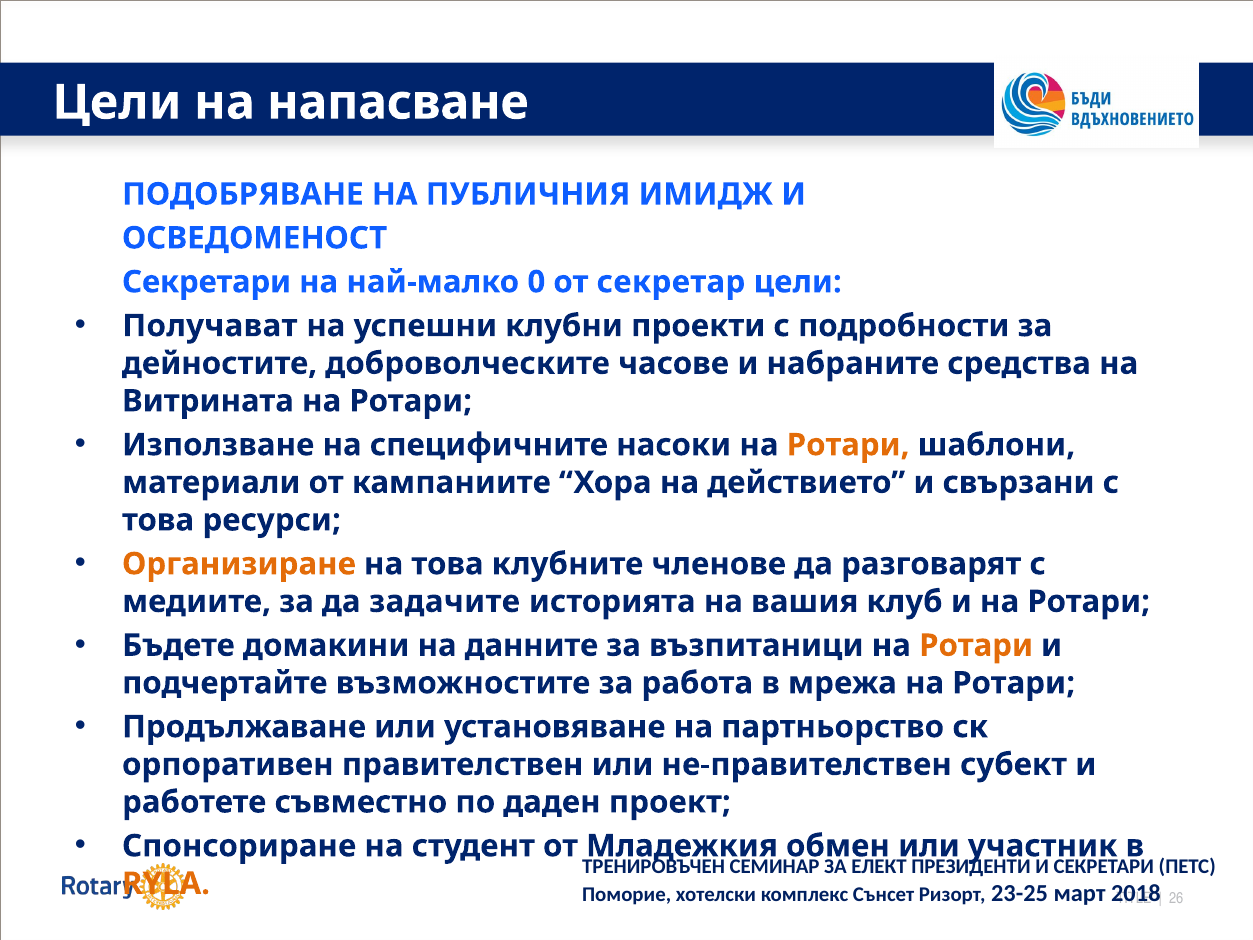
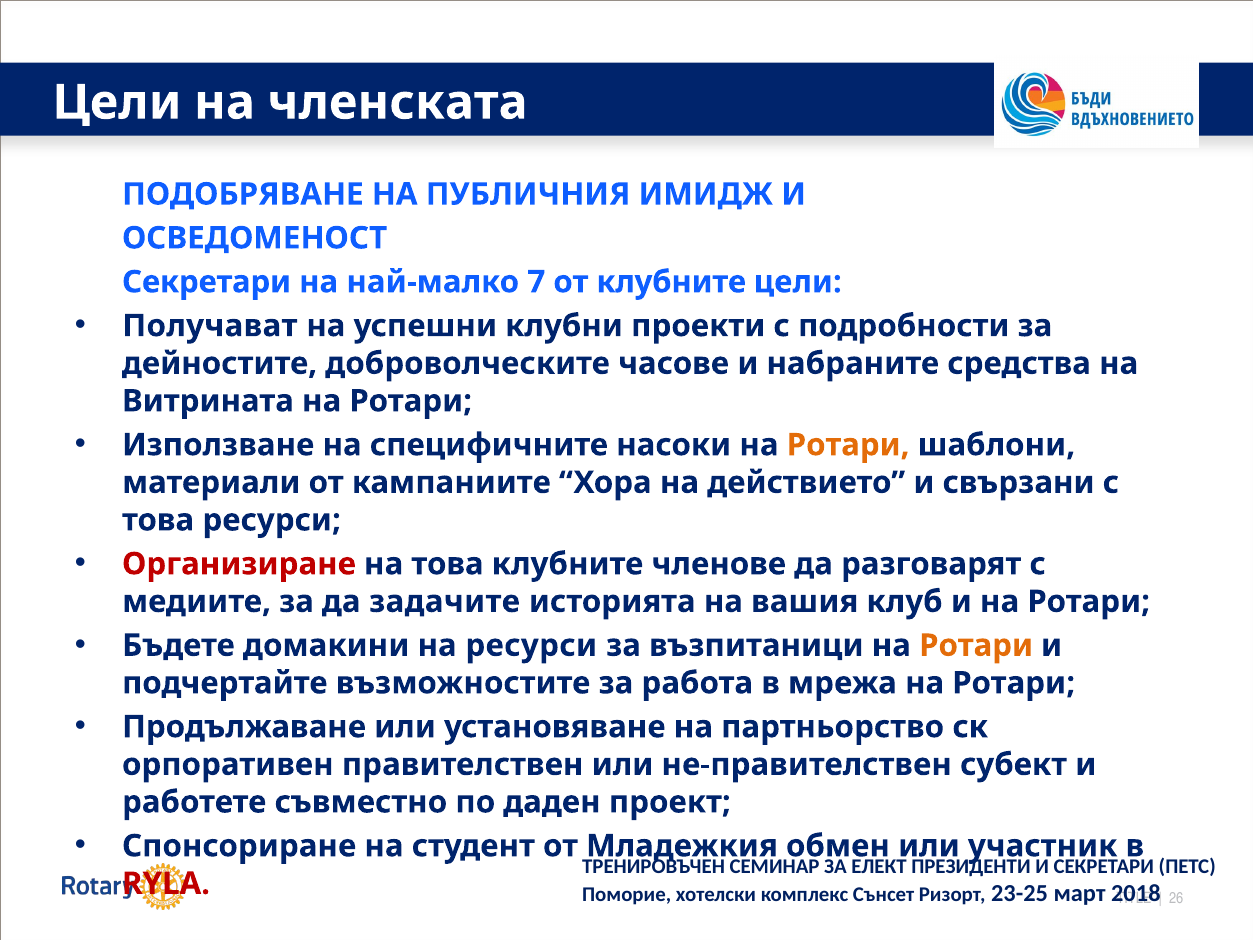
напасване: напасване -> членската (398, 103)
0: 0 -> 7 (536, 282)
от секретар: секретар -> клубните (671, 282)
Организиране colour: orange -> red (239, 564)
на данните: данните -> ресурси (531, 645)
RYLA colour: orange -> red (166, 883)
